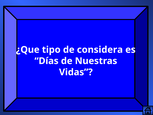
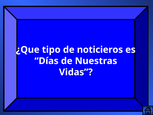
considera: considera -> noticieros (100, 50)
